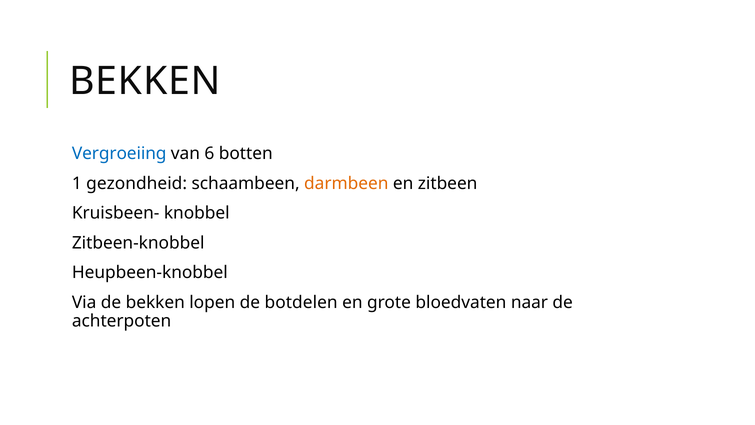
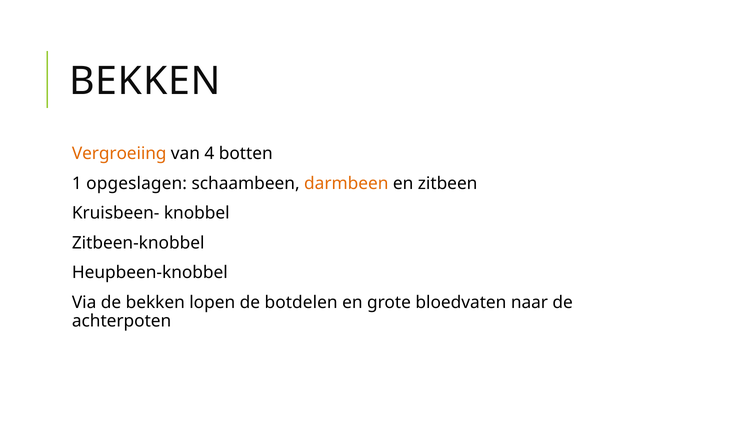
Vergroeiing colour: blue -> orange (119, 154)
6: 6 -> 4 (209, 154)
gezondheid: gezondheid -> opgeslagen (137, 183)
